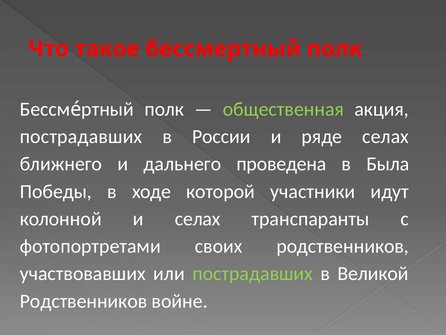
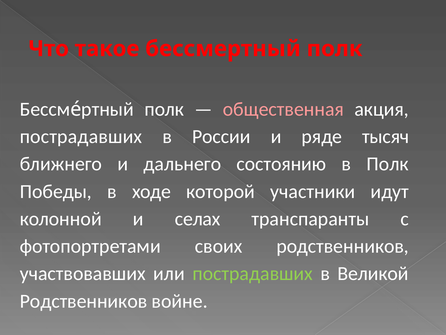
общественная colour: light green -> pink (283, 109)
ряде селах: селах -> тысяч (386, 136)
проведена: проведена -> состоянию (281, 164)
в Была: Была -> Полк (388, 164)
